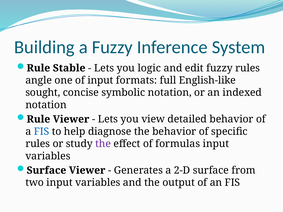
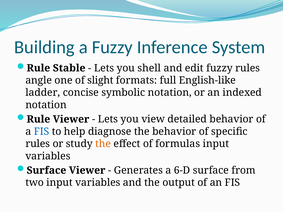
logic: logic -> shell (149, 68)
of input: input -> slight (100, 80)
sought: sought -> ladder (43, 93)
the colour: purple -> orange (103, 144)
2-D: 2-D -> 6-D (182, 171)
